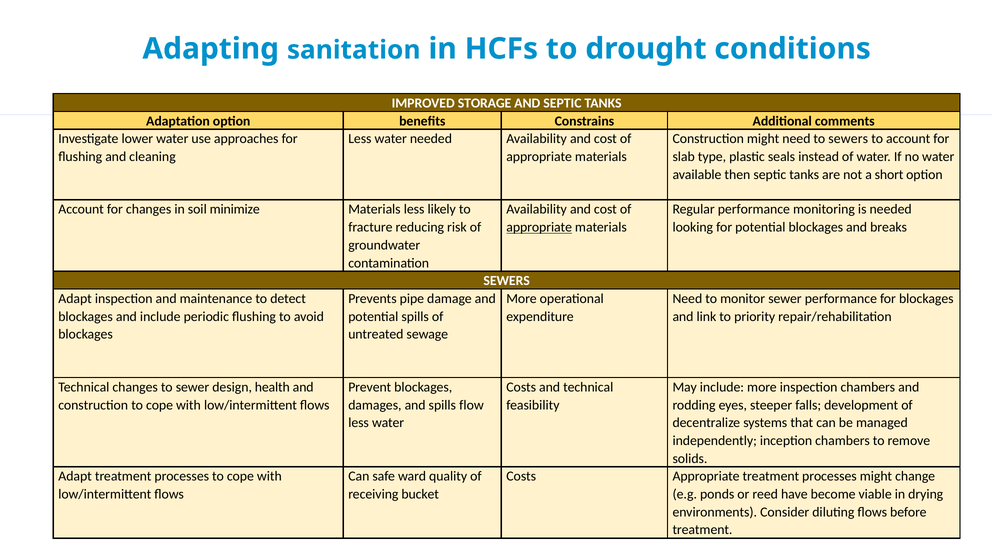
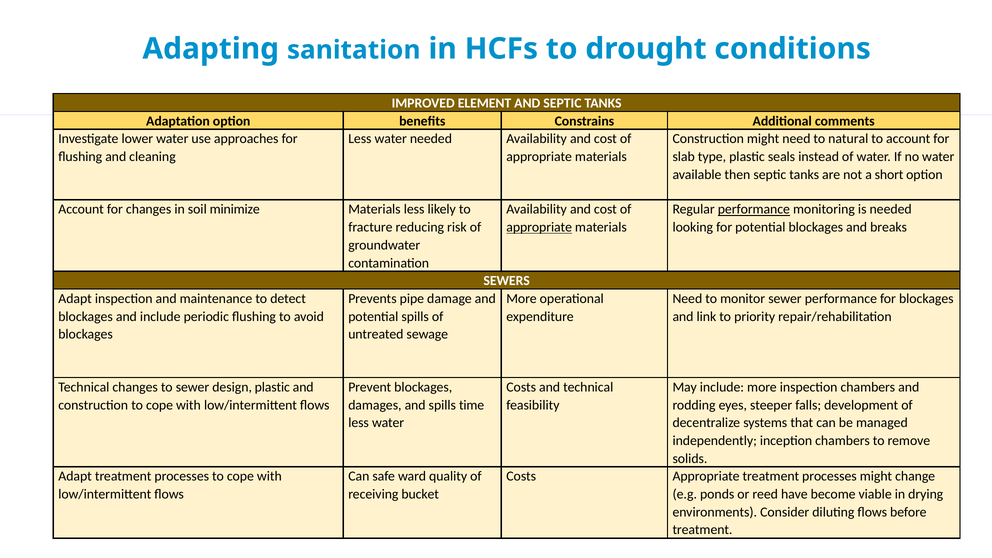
STORAGE: STORAGE -> ELEMENT (485, 103)
to sewers: sewers -> natural (848, 139)
performance underline: none -> present (754, 209)
design health: health -> plastic (272, 387)
flow: flow -> time (472, 405)
